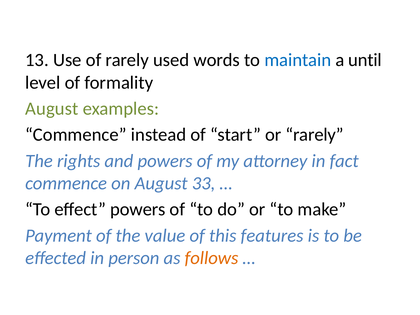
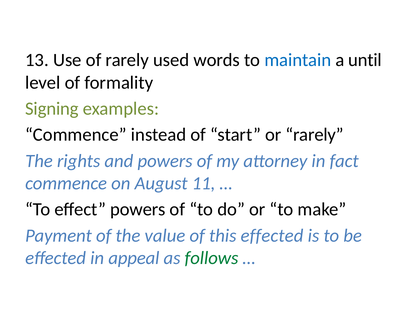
August: August -> Signing (52, 109)
33: 33 -> 11 (204, 183)
this features: features -> effected (272, 236)
person: person -> appeal (134, 258)
follows colour: orange -> green (212, 258)
